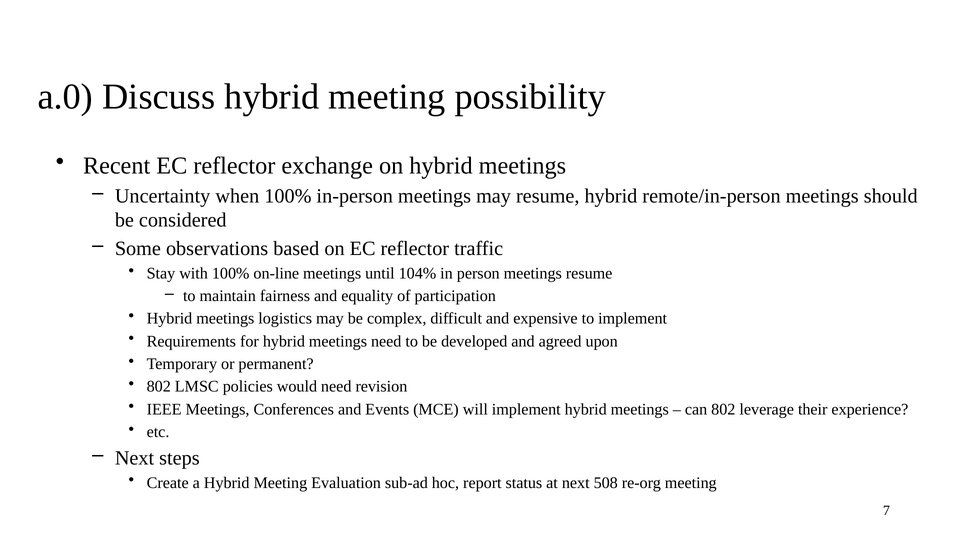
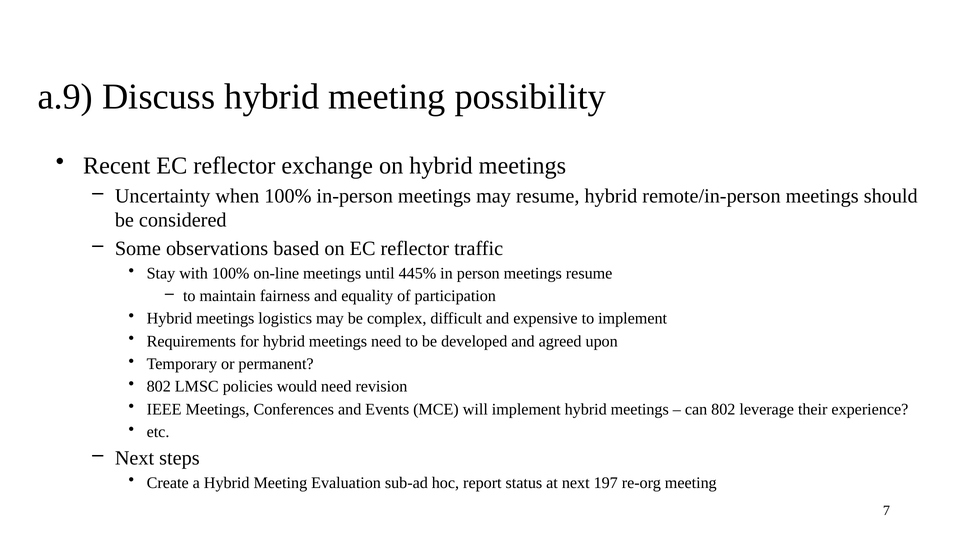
a.0: a.0 -> a.9 (65, 96)
104%: 104% -> 445% (417, 273)
508: 508 -> 197 (606, 482)
